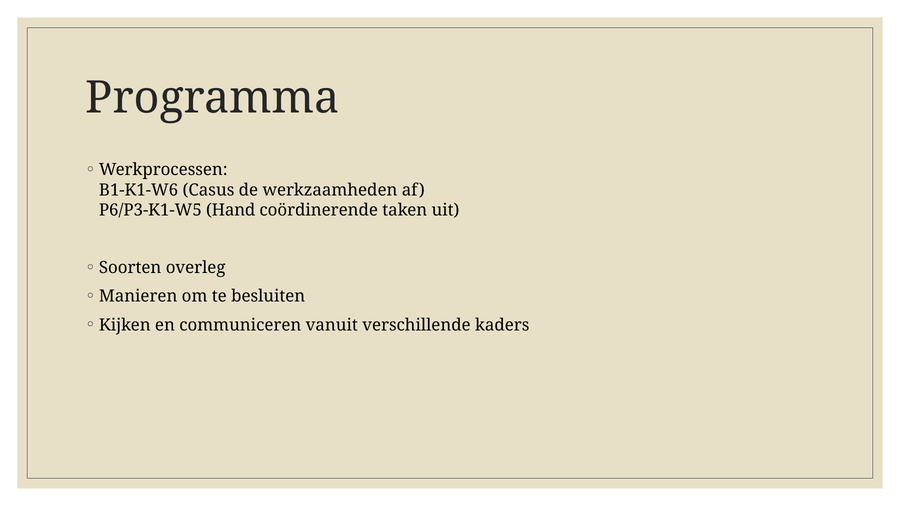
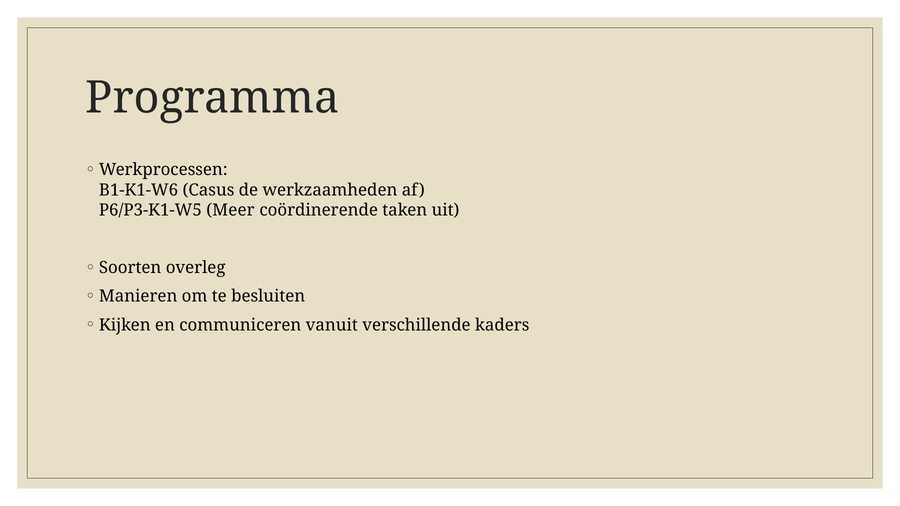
Hand: Hand -> Meer (231, 210)
